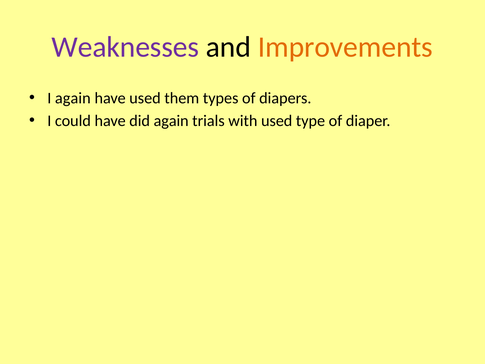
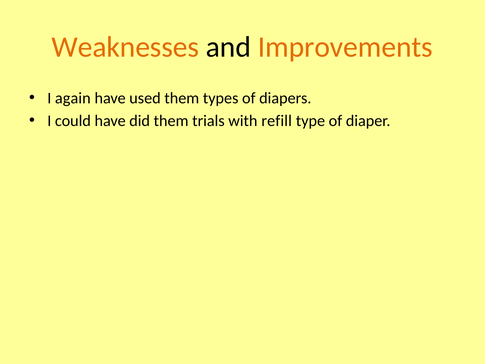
Weaknesses colour: purple -> orange (125, 47)
did again: again -> them (171, 121)
with used: used -> refill (277, 121)
